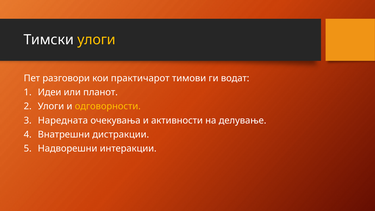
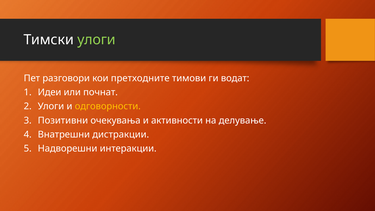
улоги colour: yellow -> light green (96, 40)
практичарот: практичарот -> претходните (140, 78)
планот: планот -> почнат (101, 92)
Наредната: Наредната -> Позитивни (63, 120)
